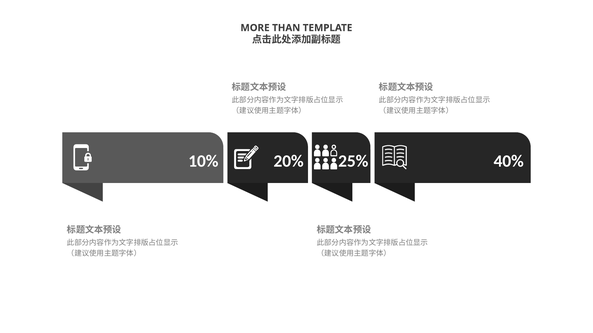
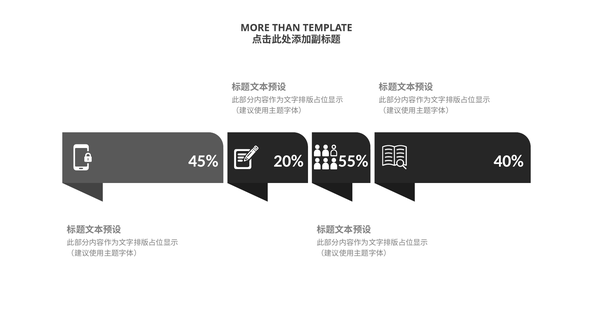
10%: 10% -> 45% (203, 161)
25%: 25% -> 55% (353, 161)
